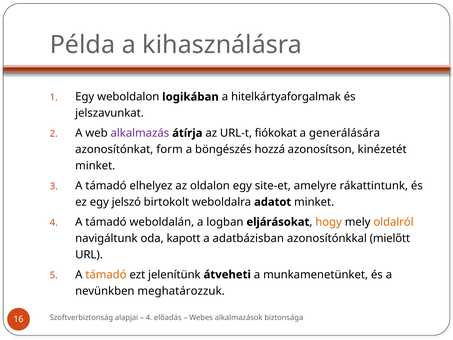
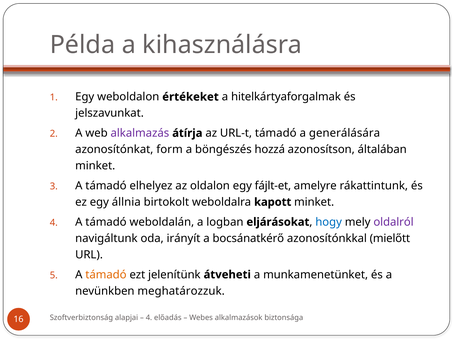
logikában: logikában -> értékeket (190, 97)
URL-t fiókokat: fiókokat -> támadó (276, 133)
kinézetét: kinézetét -> általában (382, 149)
site-et: site-et -> fájlt-et (273, 186)
jelszó: jelszó -> állnia (126, 202)
adatot: adatot -> kapott (273, 202)
hogy colour: orange -> blue (329, 222)
oldalról colour: orange -> purple (394, 222)
kapott: kapott -> irányít (183, 238)
adatbázisban: adatbázisban -> bocsánatkérő (248, 238)
